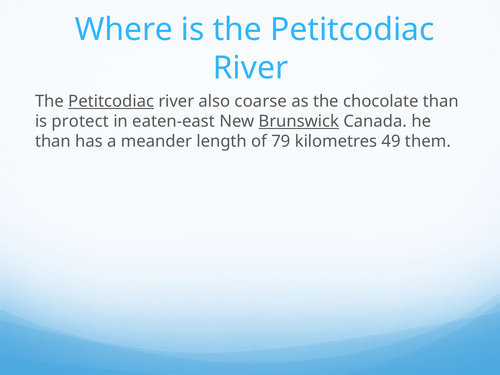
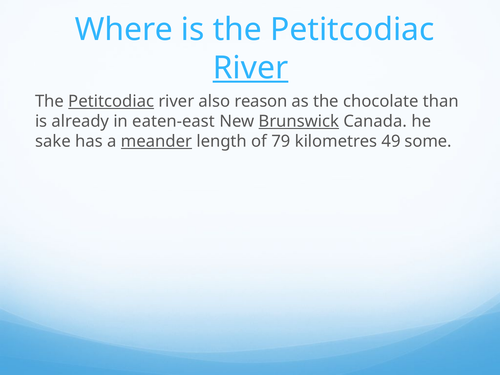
River underline: none -> present (251, 68)
coarse: coarse -> reason (261, 101)
protect: protect -> already (80, 121)
than: than -> sake (53, 141)
meander underline: none -> present (156, 141)
them: them -> some (428, 141)
